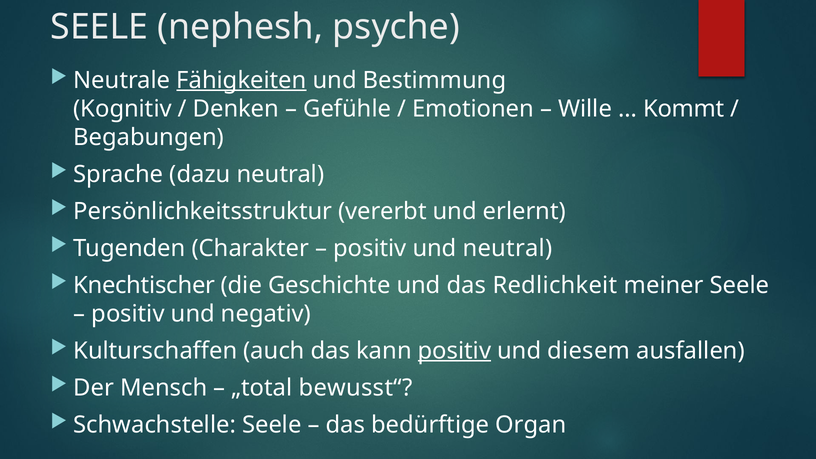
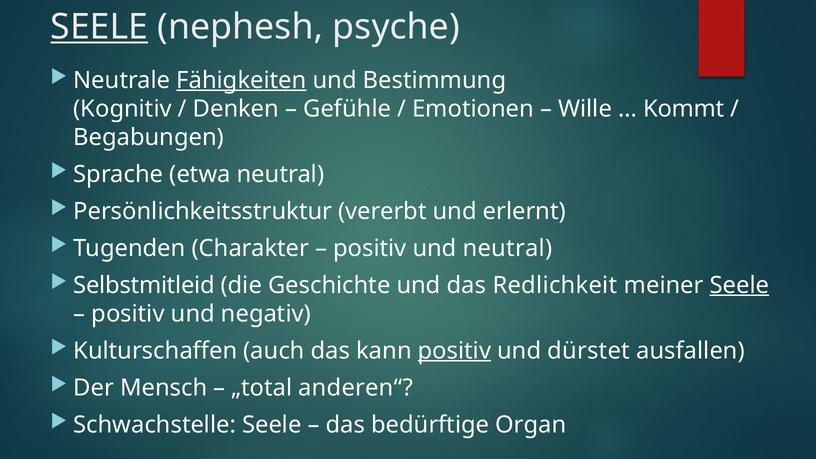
SEELE underline: none -> present (99, 27)
dazu: dazu -> etwa (200, 174)
Knechtischer: Knechtischer -> Selbstmitleid (144, 285)
Seele underline: none -> present (739, 285)
diesem: diesem -> dürstet (589, 351)
bewusst“: bewusst“ -> anderen“ (356, 388)
